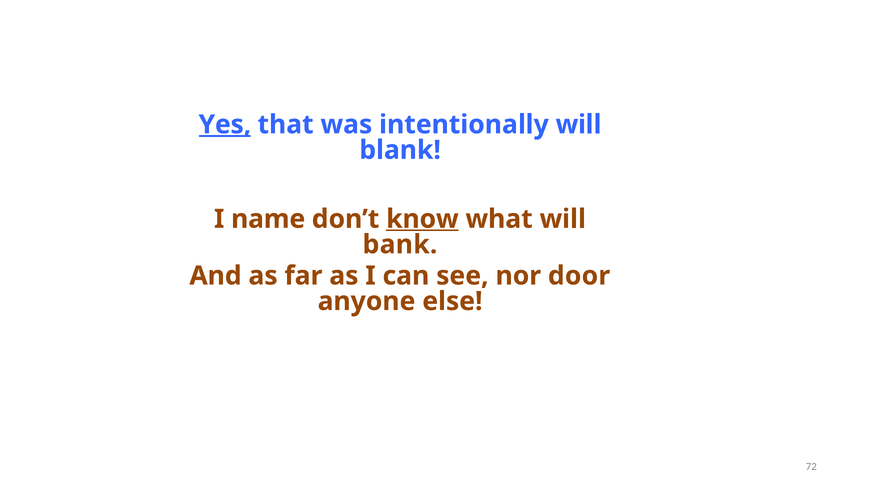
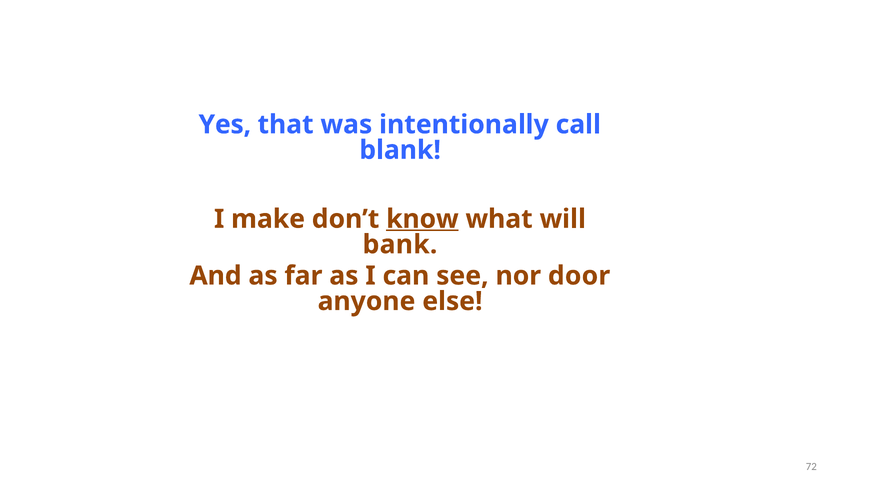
Yes underline: present -> none (225, 125)
intentionally will: will -> call (578, 125)
name: name -> make (268, 219)
